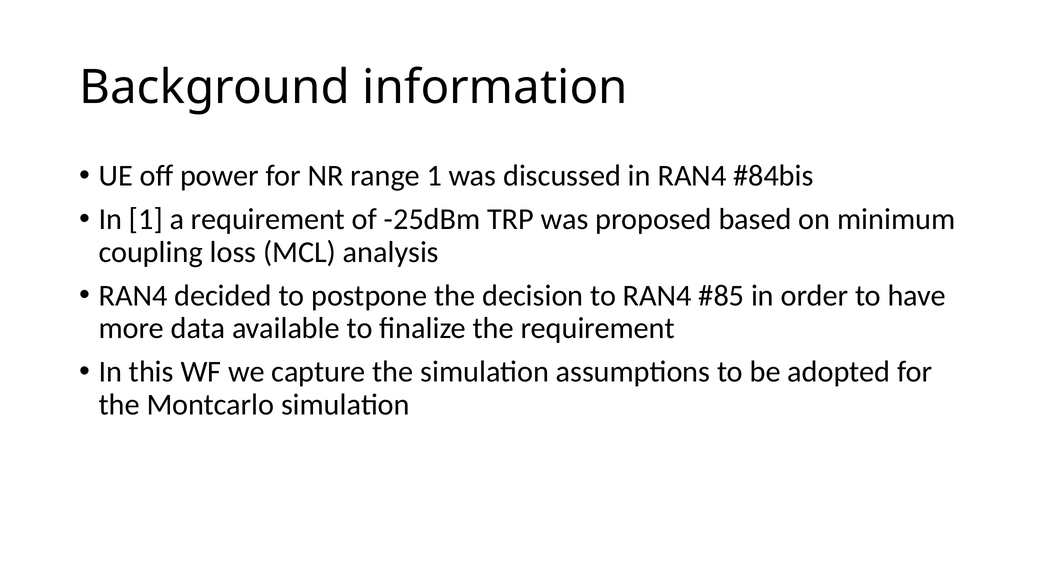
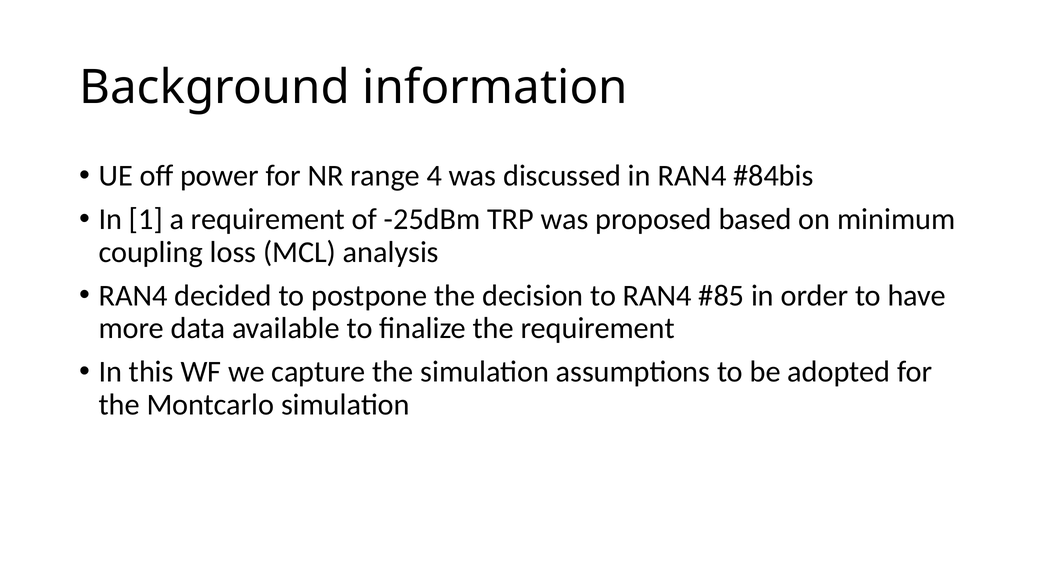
range 1: 1 -> 4 (434, 176)
